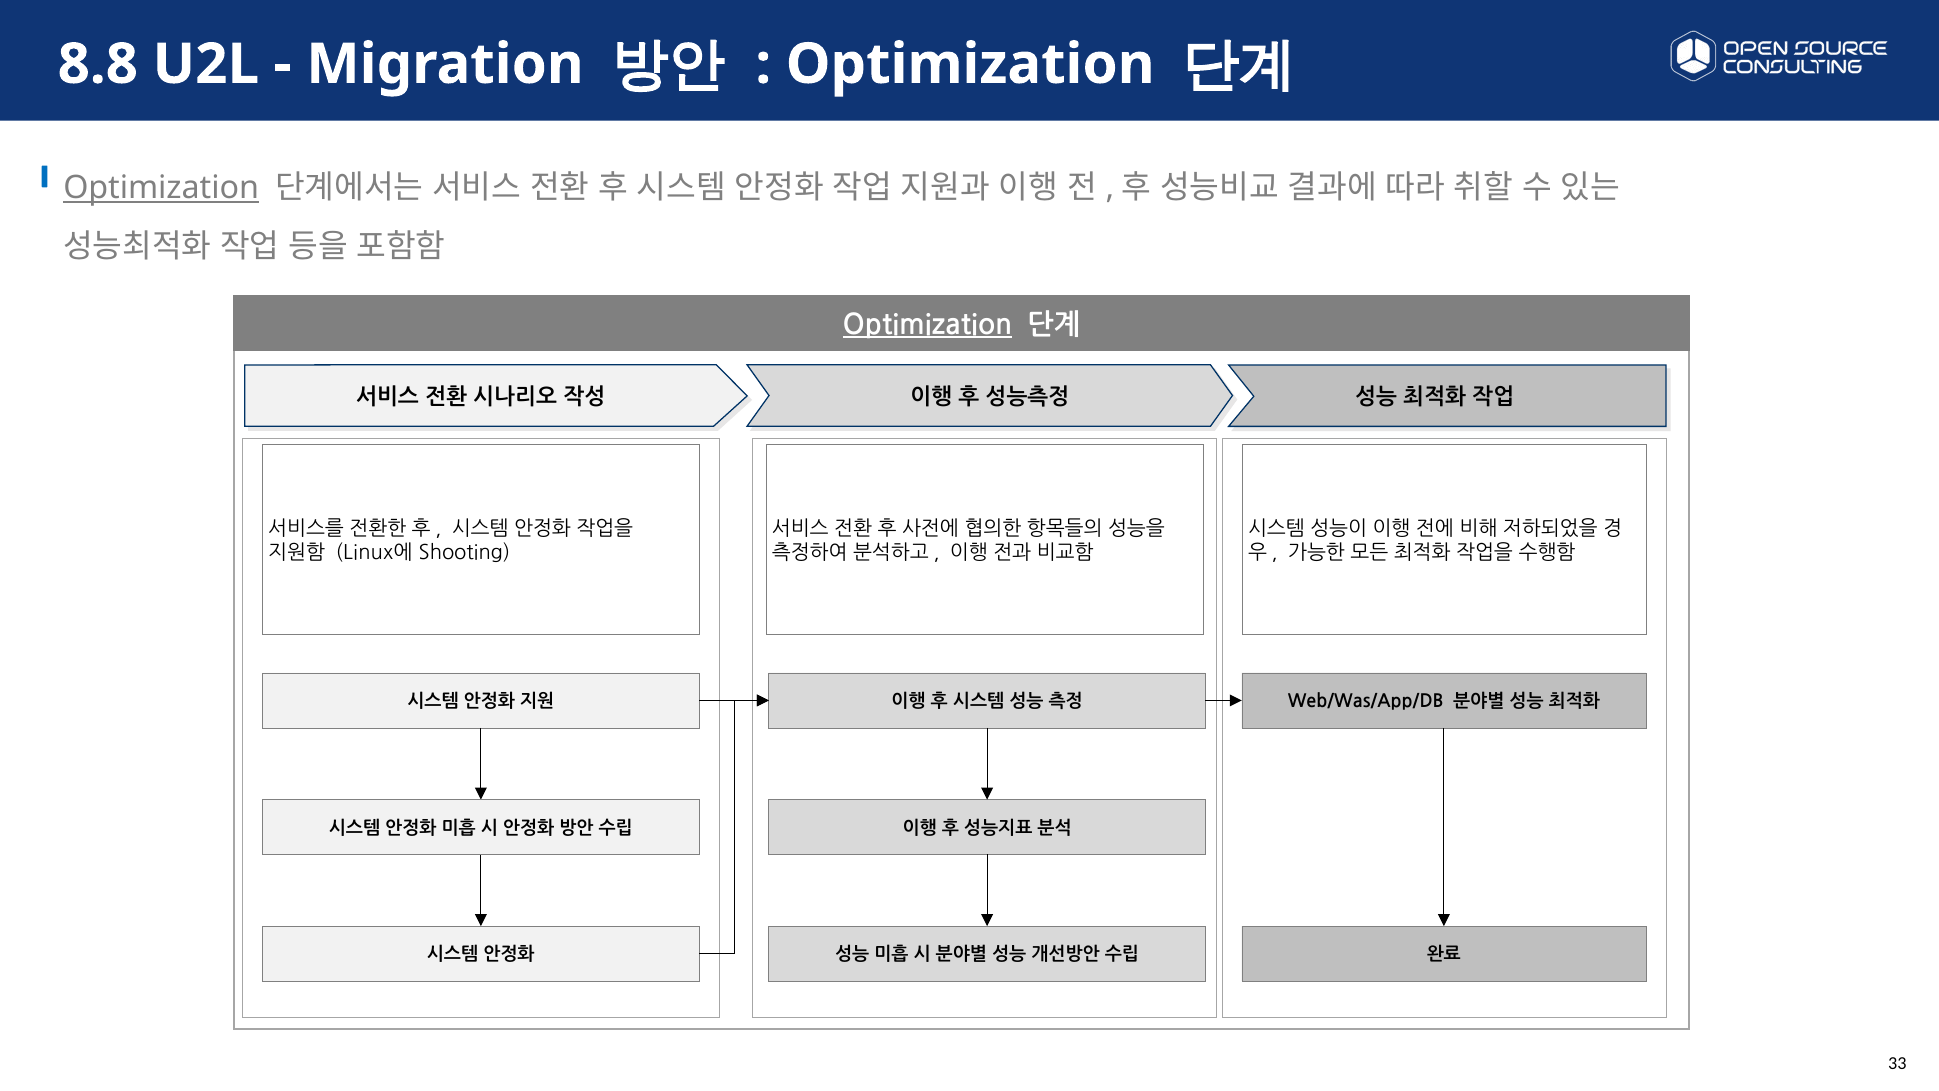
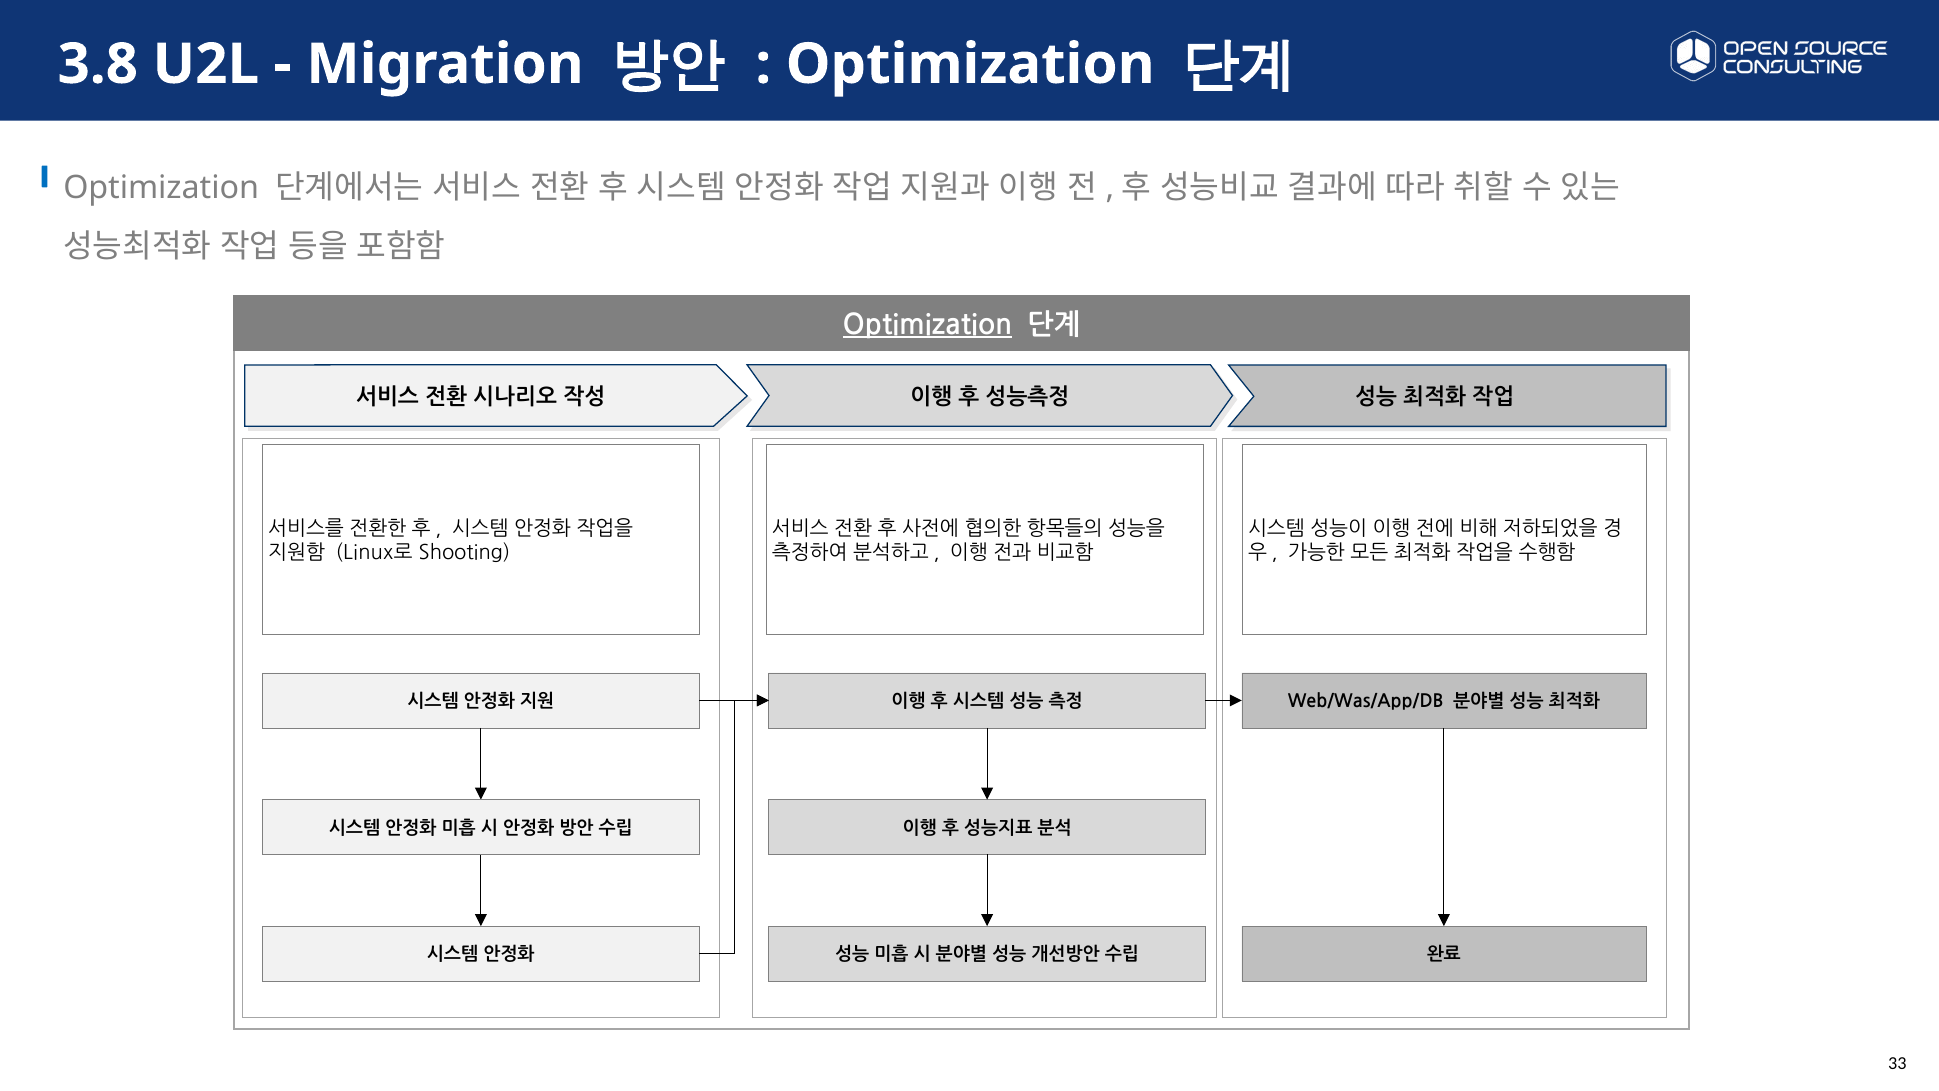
8.8: 8.8 -> 3.8 (98, 64)
Optimization underline: present -> none (161, 188)
Linux에: Linux에 -> Linux로 (374, 553)
